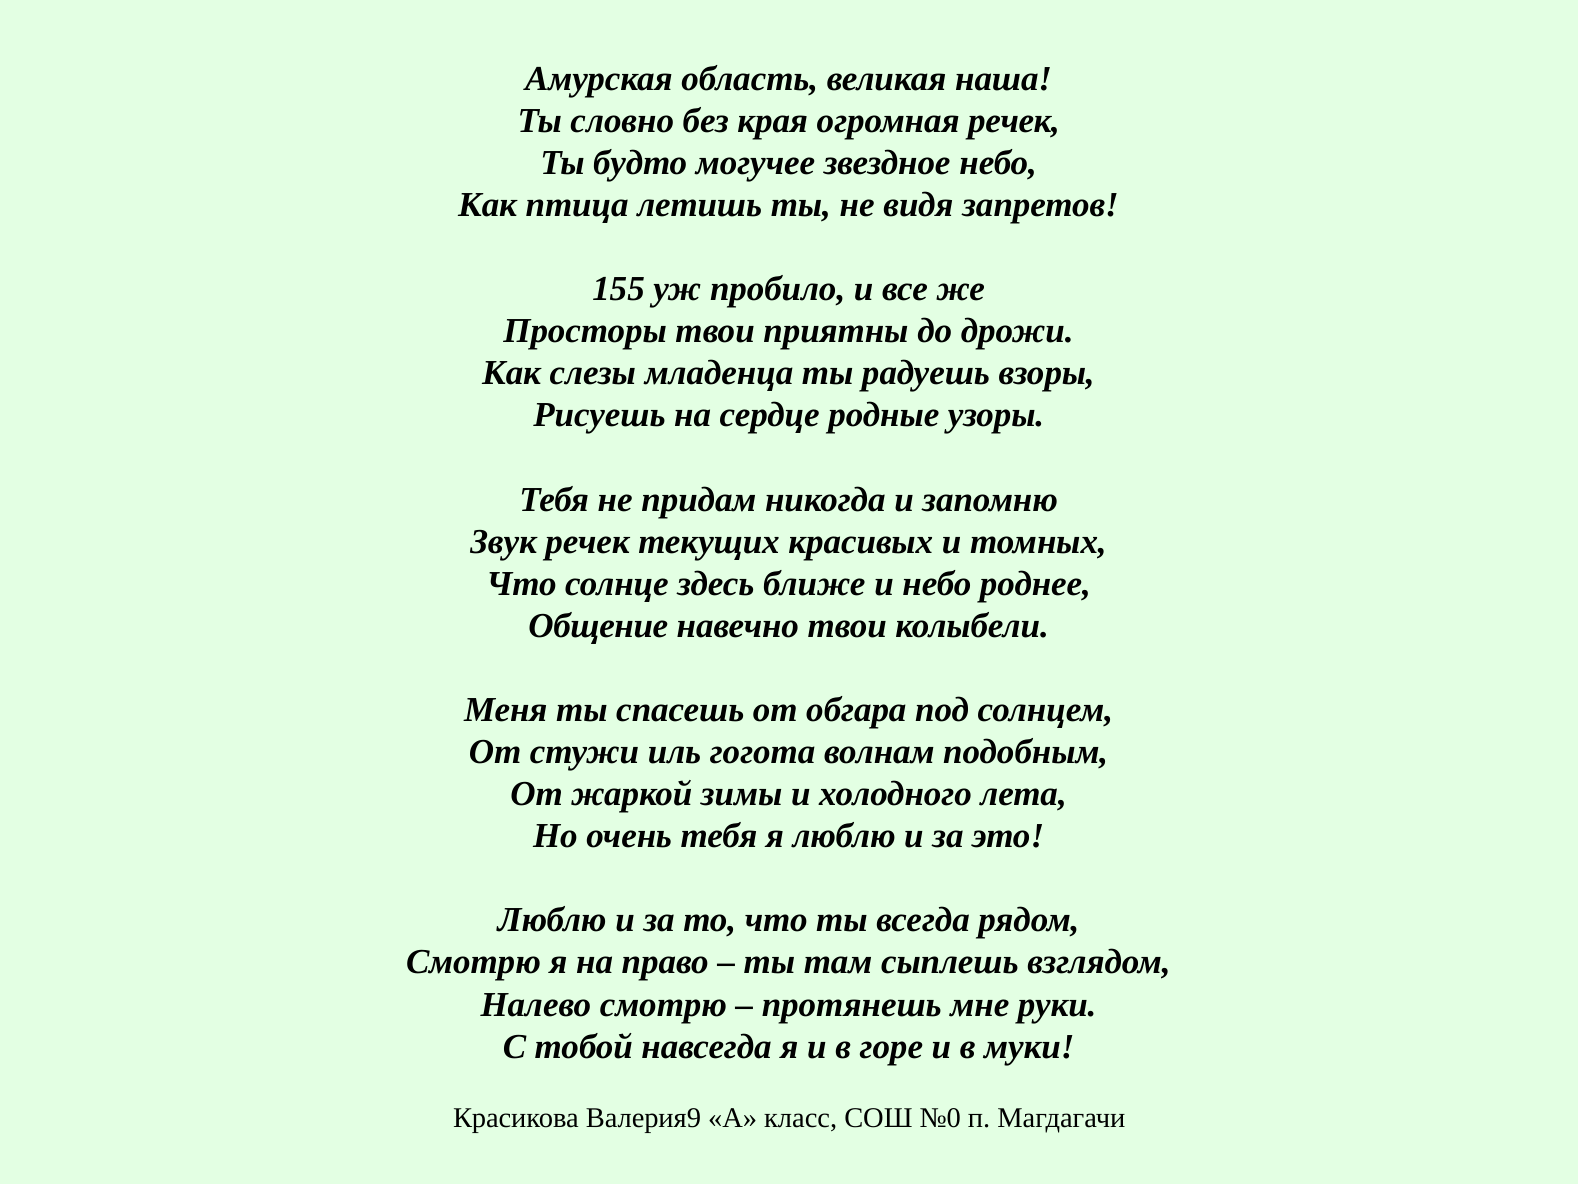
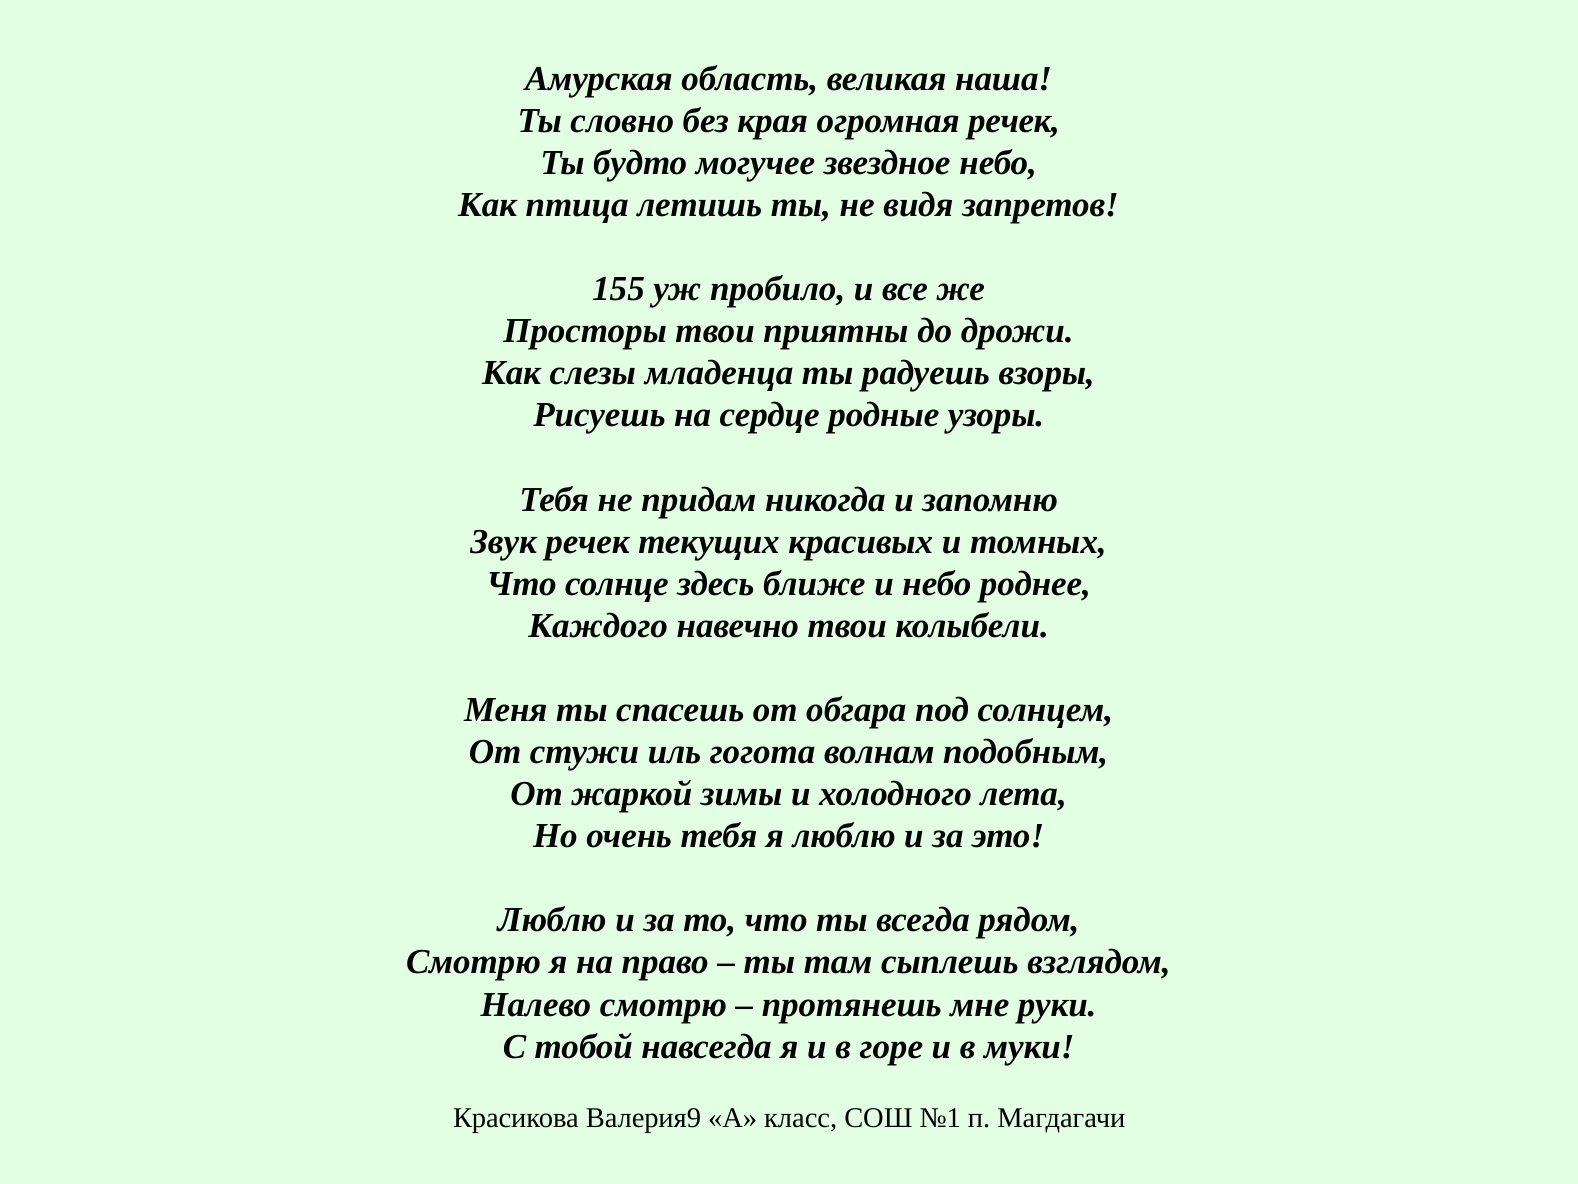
Общение: Общение -> Каждого (598, 625)
№0: №0 -> №1 (940, 1118)
